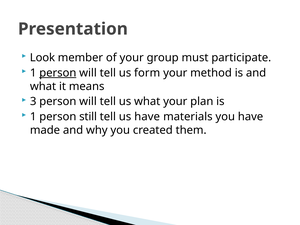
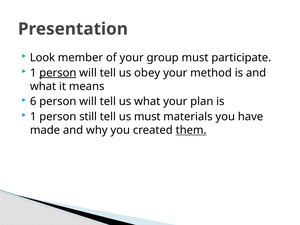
form: form -> obey (147, 73)
3: 3 -> 6 (33, 101)
us have: have -> must (147, 117)
them underline: none -> present (191, 130)
